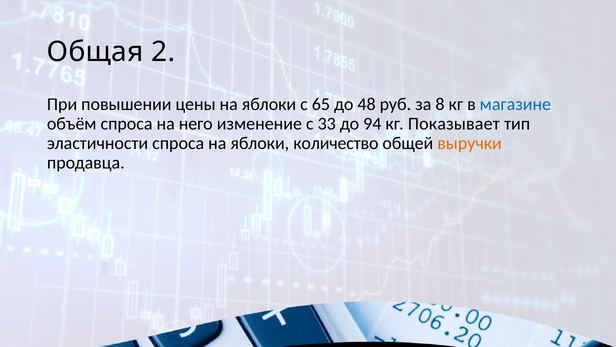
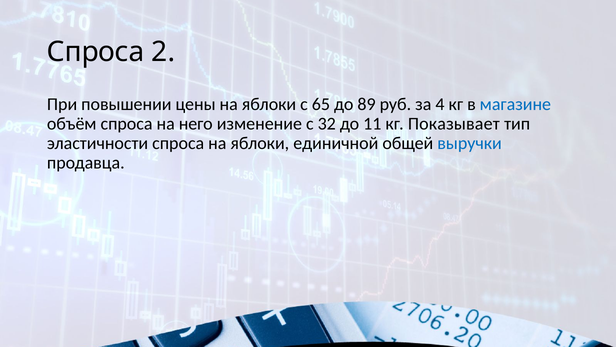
Общая: Общая -> Спроса (96, 52)
48: 48 -> 89 (367, 104)
8: 8 -> 4 (440, 104)
33: 33 -> 32 (327, 124)
94: 94 -> 11 (372, 124)
количество: количество -> единичной (336, 143)
выручки colour: orange -> blue (470, 143)
